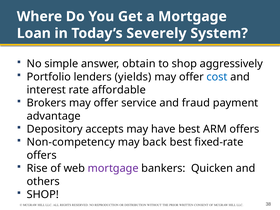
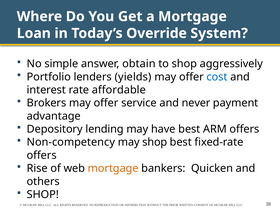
Severely: Severely -> Override (157, 33)
fraud: fraud -> never (196, 103)
accepts: accepts -> lending (105, 129)
may back: back -> shop (155, 142)
mortgage colour: purple -> orange (113, 168)
